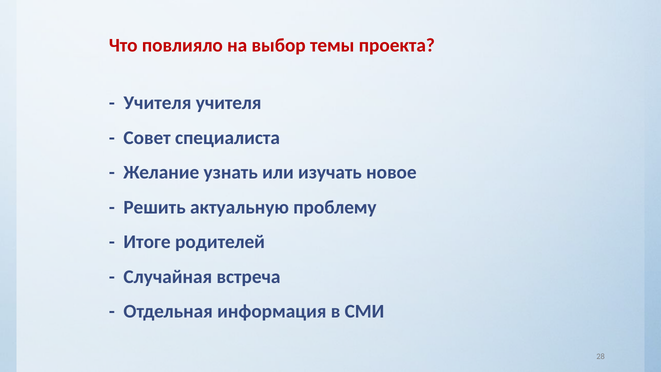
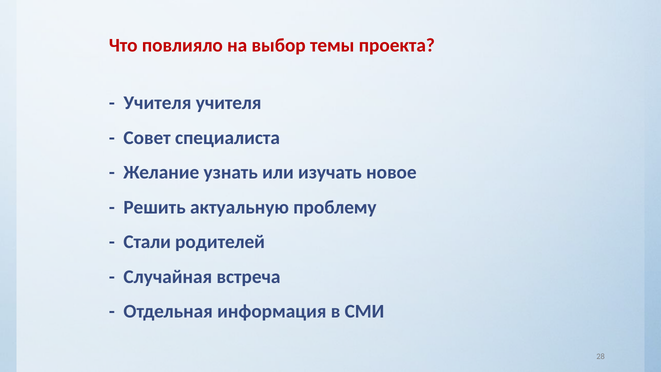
Итоге: Итоге -> Стали (147, 242)
